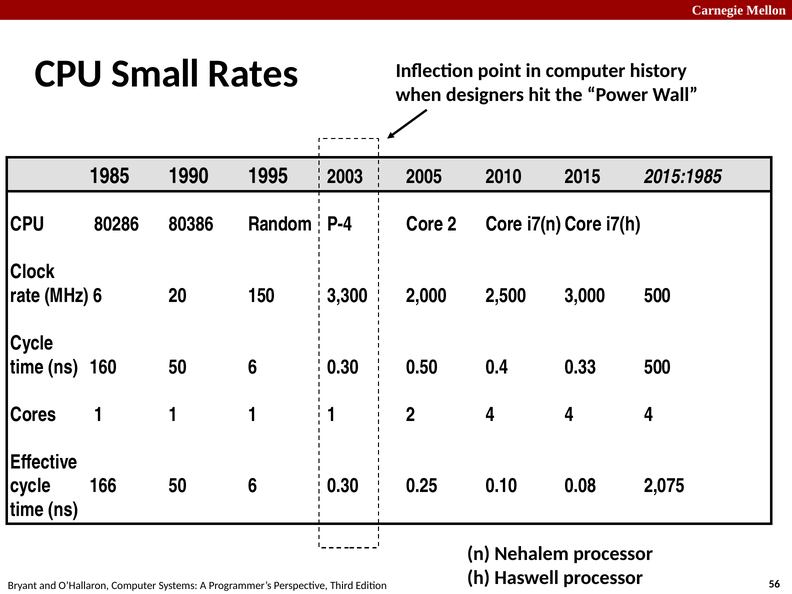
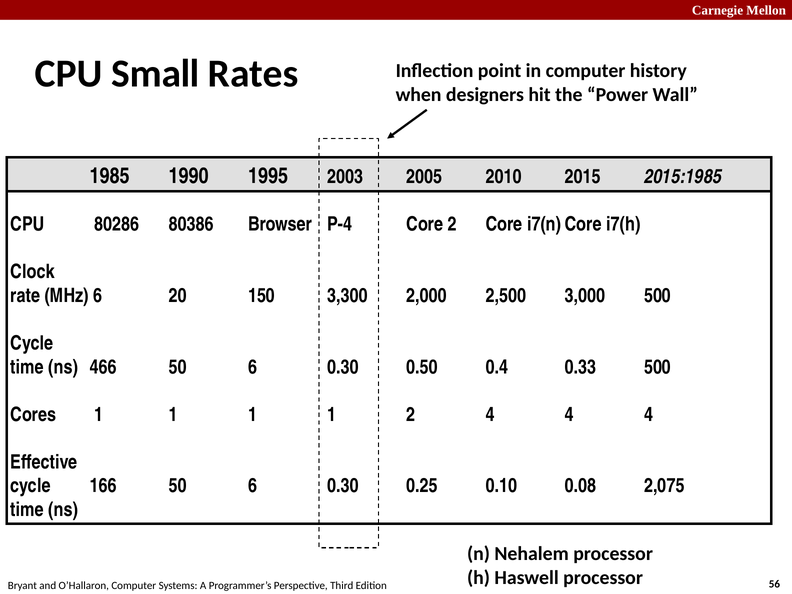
Random: Random -> Browser (280, 224)
160: 160 -> 466 (103, 367)
